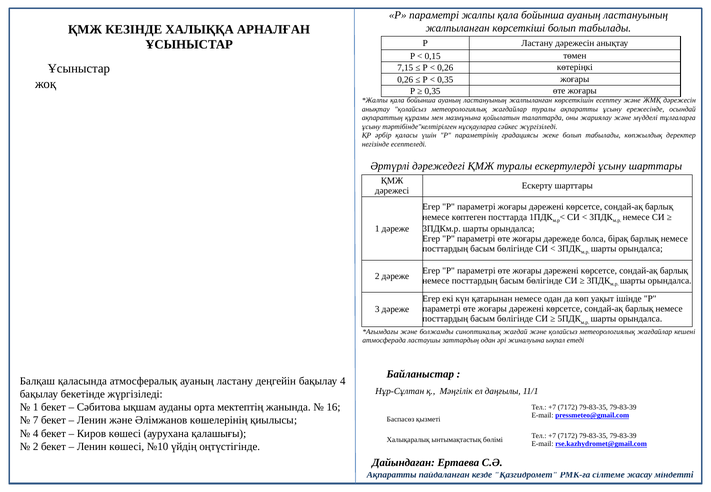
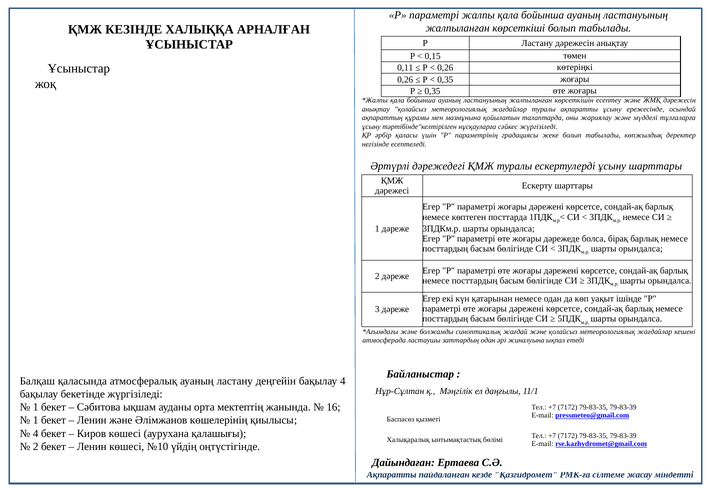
7,15: 7,15 -> 0,11 (405, 68)
7: 7 -> 1 (36, 420)
